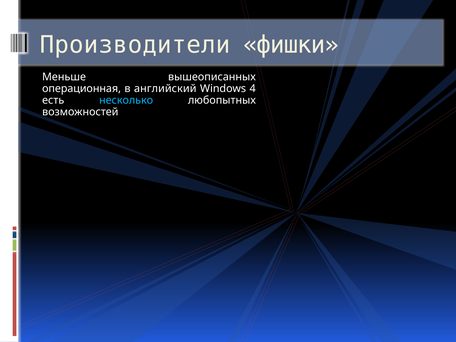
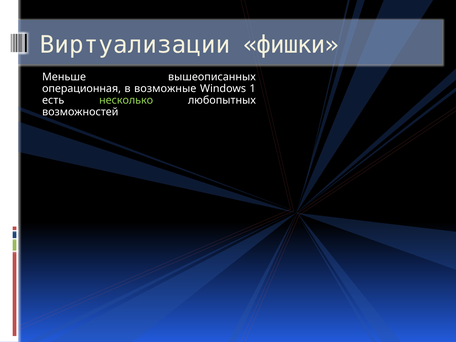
Производители: Производители -> Виртуализации (135, 45)
английский: английский -> возможные (165, 89)
4: 4 -> 1 (253, 89)
несколько colour: light blue -> light green (126, 100)
